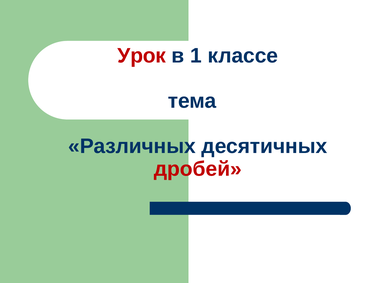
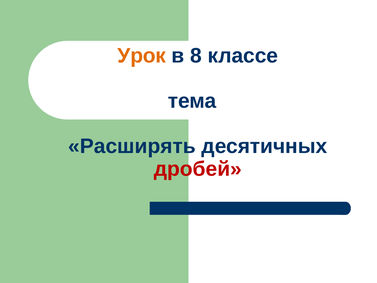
Урок colour: red -> orange (142, 56)
1: 1 -> 8 (196, 56)
Различных: Различных -> Расширять (132, 146)
